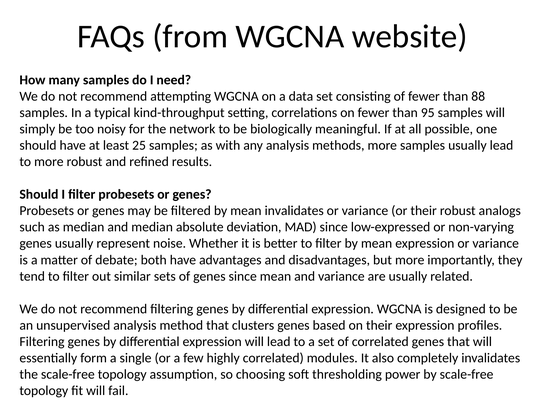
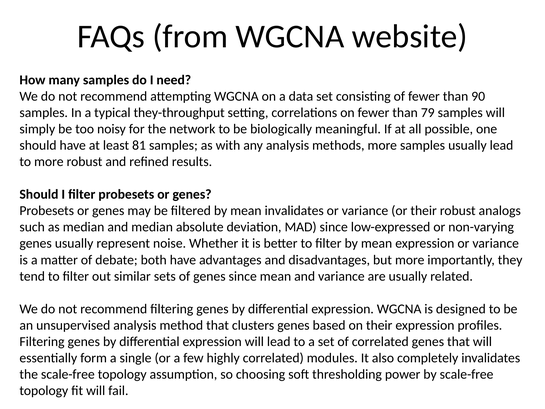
88: 88 -> 90 (478, 96)
kind-throughput: kind-throughput -> they-throughput (179, 113)
95: 95 -> 79 (428, 113)
25: 25 -> 81 (139, 145)
